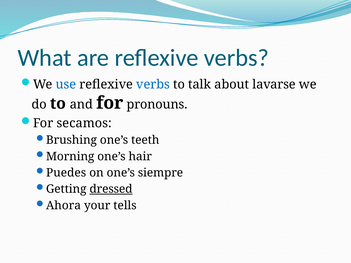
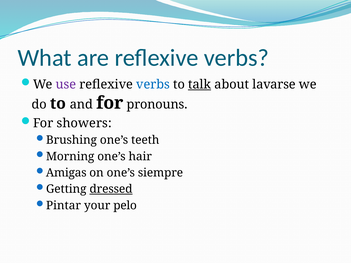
use colour: blue -> purple (66, 85)
talk underline: none -> present (200, 85)
secamos: secamos -> showers (84, 123)
Puedes: Puedes -> Amigas (66, 173)
Ahora: Ahora -> Pintar (63, 206)
tells: tells -> pelo (125, 206)
